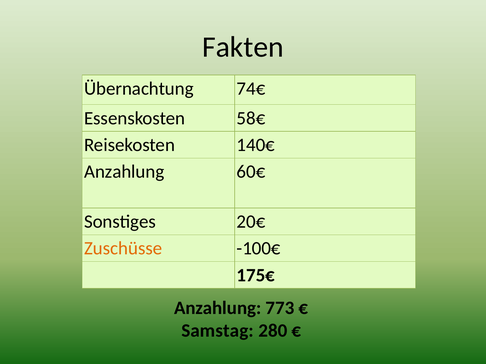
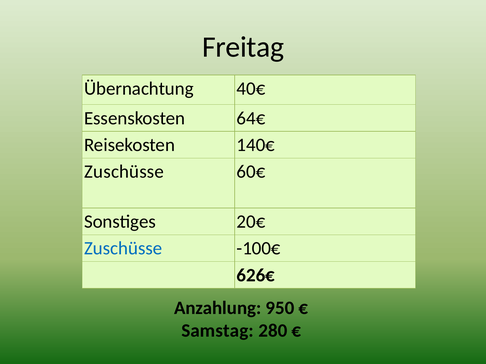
Fakten: Fakten -> Freitag (243, 47)
74€: 74€ -> 40€ (251, 89)
58€: 58€ -> 64€ (251, 118)
Anzahlung: Anzahlung -> Zuschüsse (124, 172)
Zuschüsse colour: orange -> blue (123, 249)
175€: 175€ -> 626€ (256, 276)
773: 773 -> 950 (280, 308)
